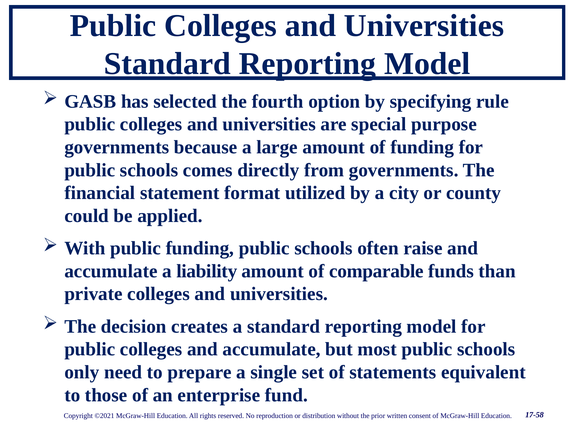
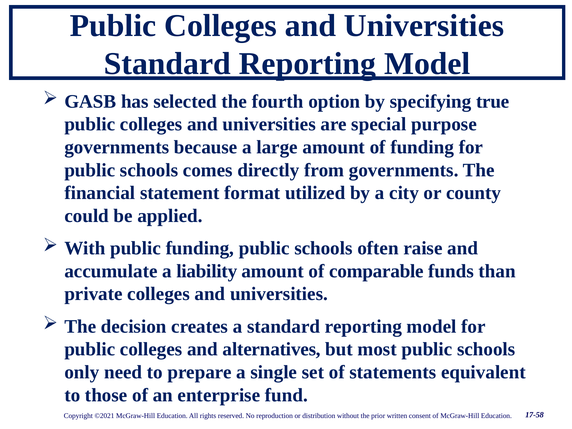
rule: rule -> true (493, 101)
colleges and accumulate: accumulate -> alternatives (272, 349)
